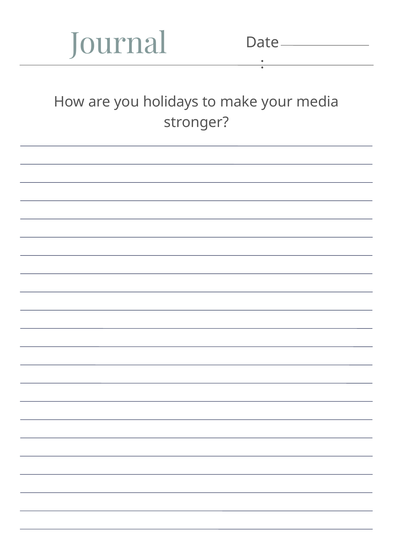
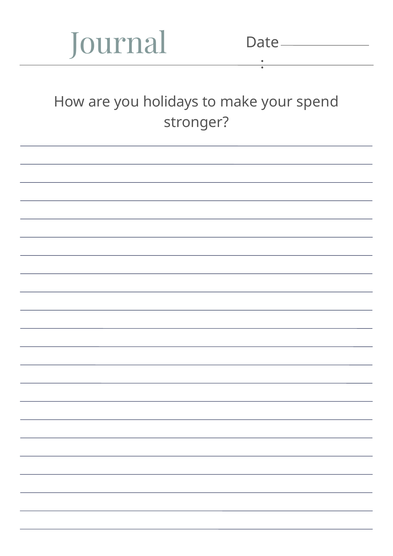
media: media -> spend (318, 102)
